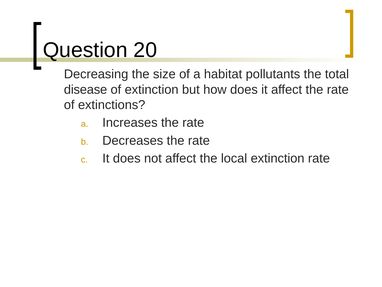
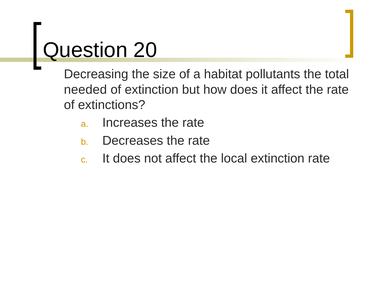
disease: disease -> needed (85, 89)
